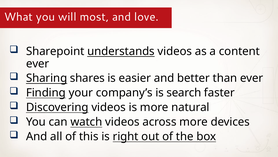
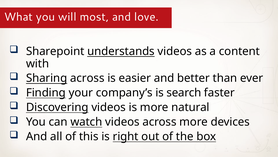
ever: ever -> with (38, 63)
Sharing shares: shares -> across (87, 78)
